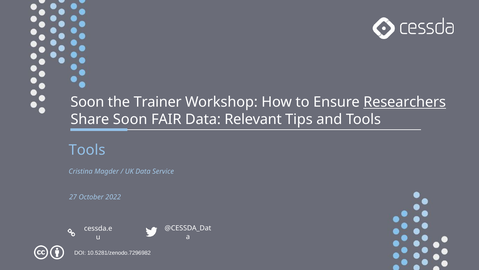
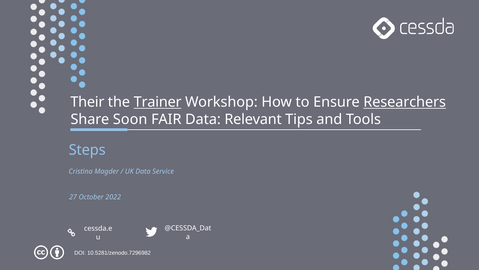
Soon: Soon -> Their (87, 102)
Trainer underline: none -> present (158, 102)
Tools: Tools -> Steps (87, 150)
